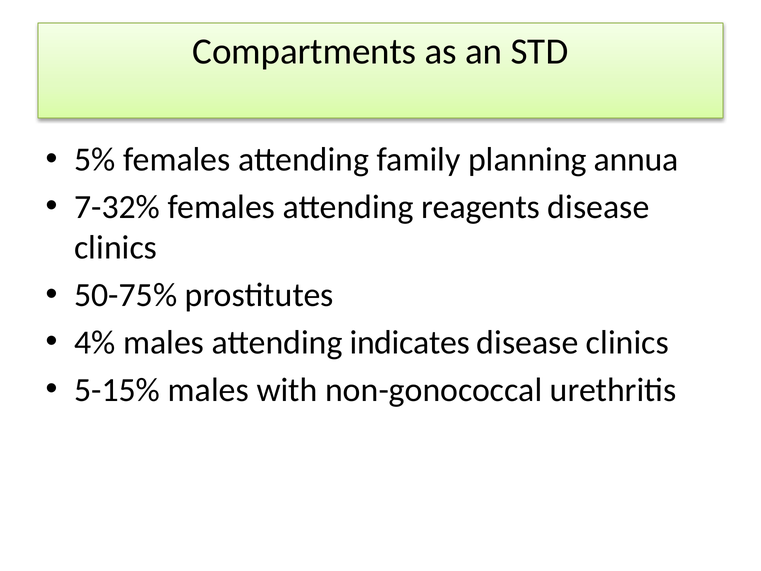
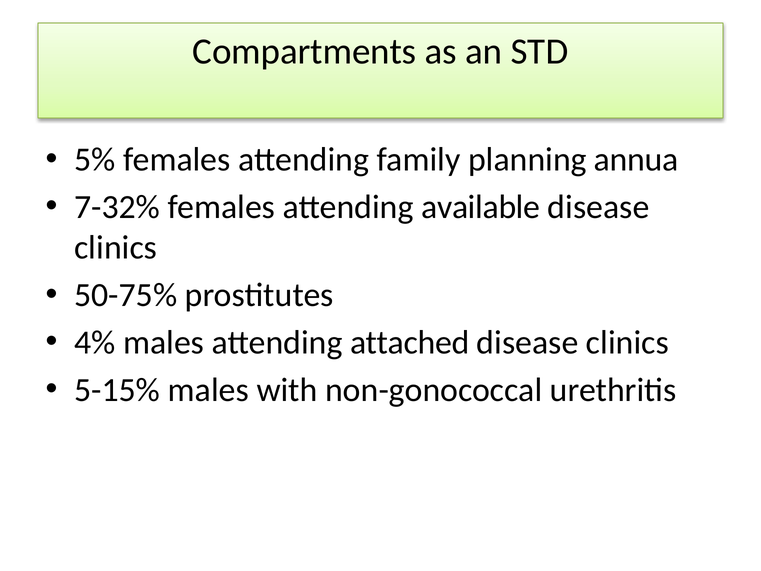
reagents: reagents -> available (481, 207)
indicates: indicates -> attached (410, 342)
